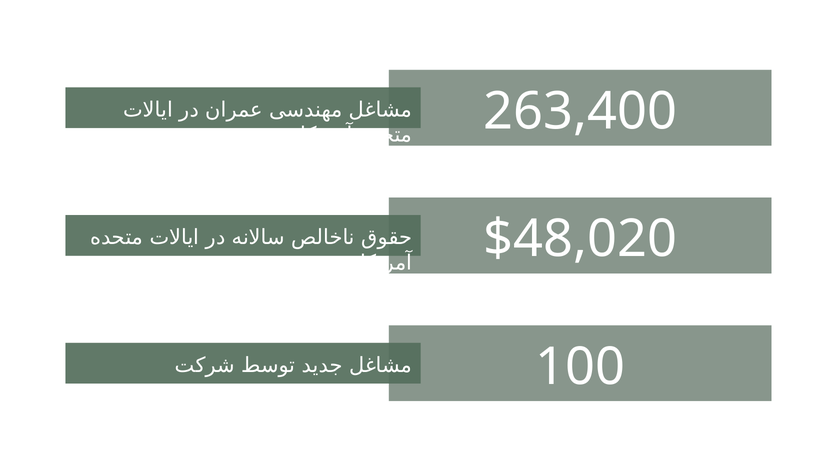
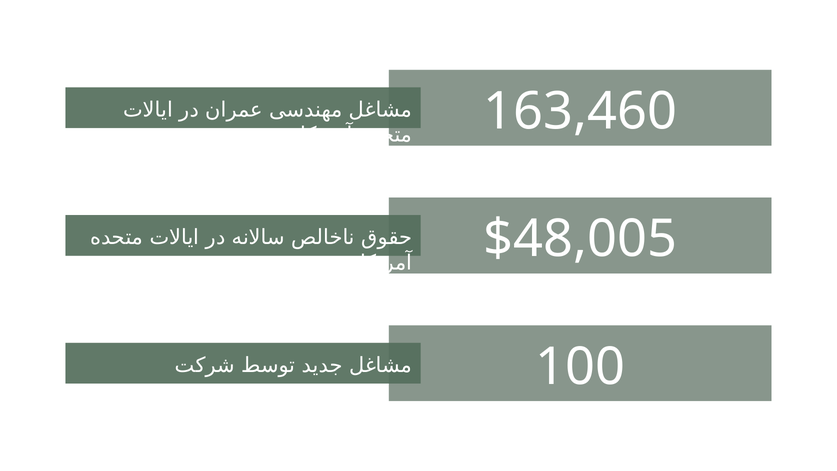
263,400: 263,400 -> 163,460 (580, 111)
$48,020: $48,020 -> $48,005 (580, 239)
